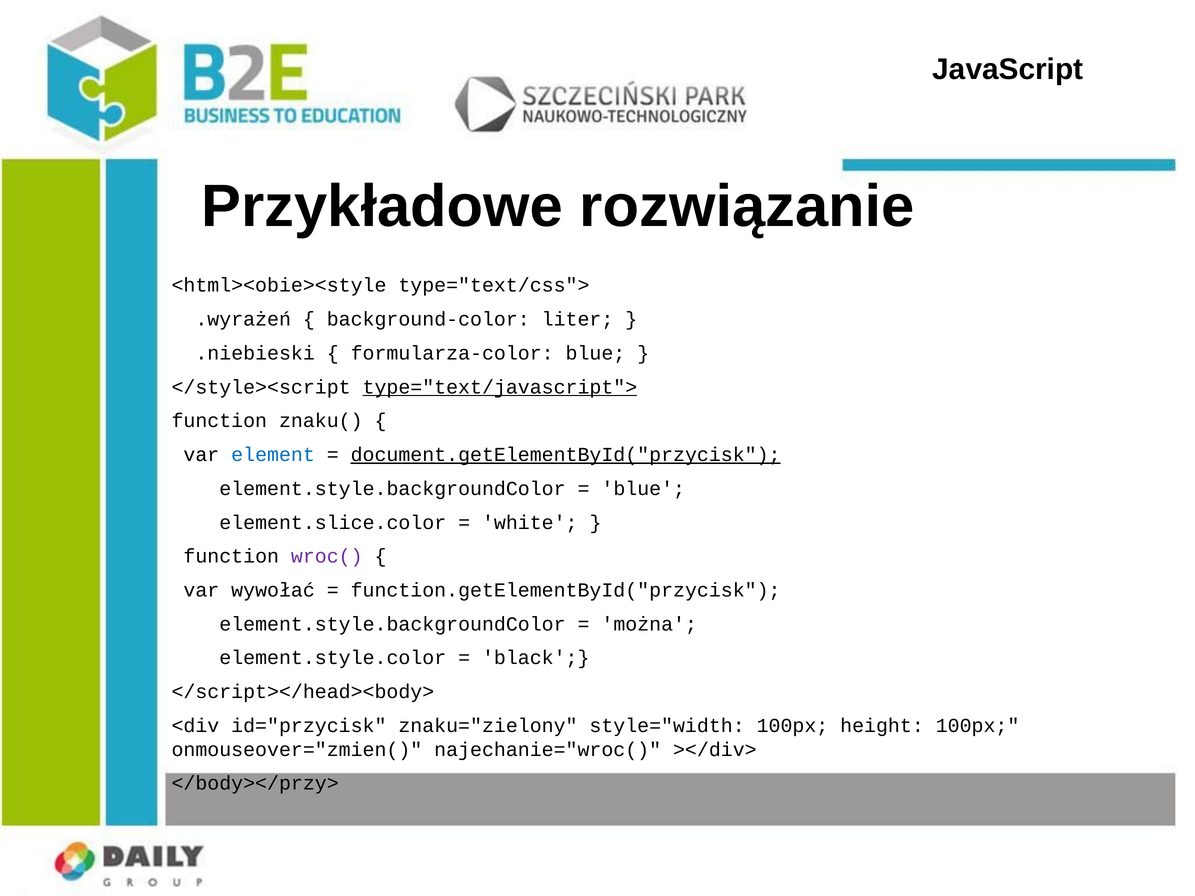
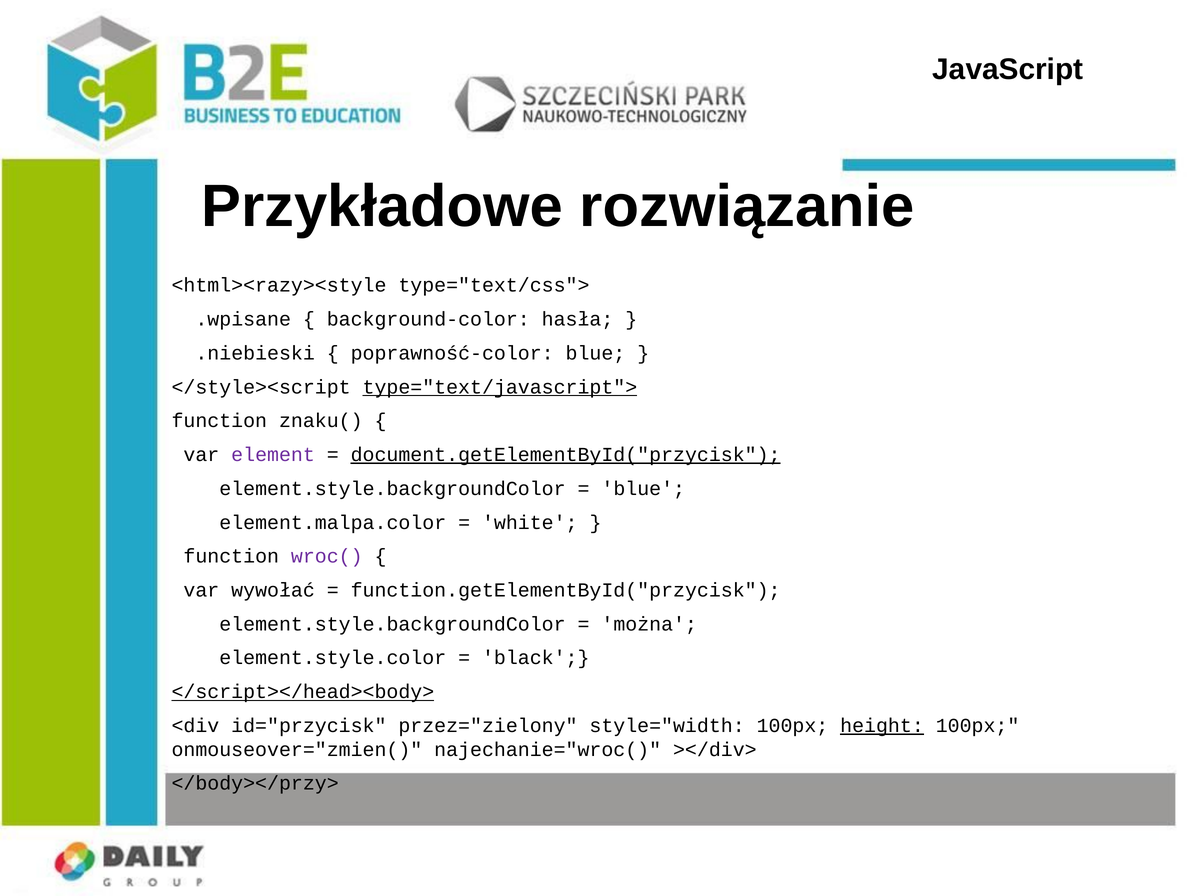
<html><obie><style: <html><obie><style -> <html><razy><style (279, 286)
.wyrażeń: .wyrażeń -> .wpisane (243, 319)
liter: liter -> hasła (578, 319)
formularza-color: formularza-color -> poprawność-color (452, 353)
element colour: blue -> purple (273, 455)
element.slice.color: element.slice.color -> element.malpa.color (333, 523)
</script></head><body> underline: none -> present (303, 692)
znaku="zielony: znaku="zielony -> przez="zielony (488, 726)
height underline: none -> present (882, 726)
